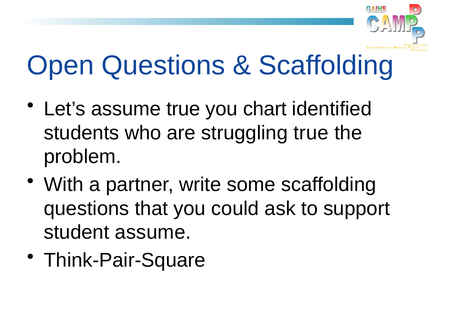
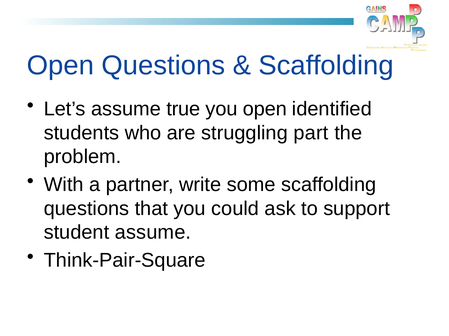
you chart: chart -> open (265, 109)
struggling true: true -> part (311, 133)
